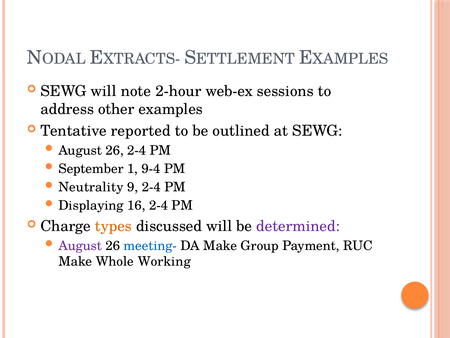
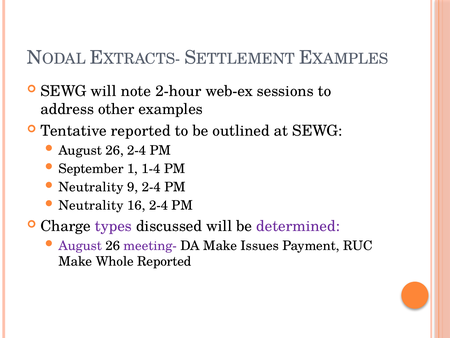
9-4: 9-4 -> 1-4 (151, 169)
Displaying: Displaying -> Neutrality (91, 205)
types colour: orange -> purple (113, 226)
meeting- colour: blue -> purple (150, 245)
Group: Group -> Issues (260, 245)
Whole Working: Working -> Reported (164, 261)
